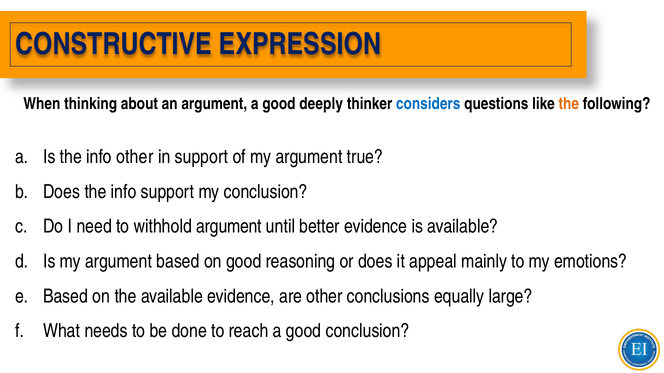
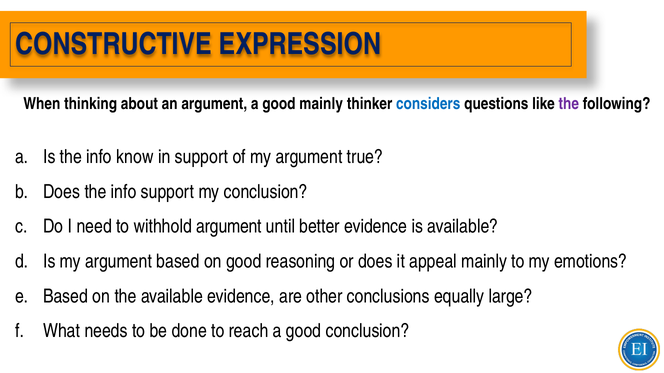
good deeply: deeply -> mainly (321, 104)
the colour: orange -> purple (569, 104)
info other: other -> know (135, 157)
